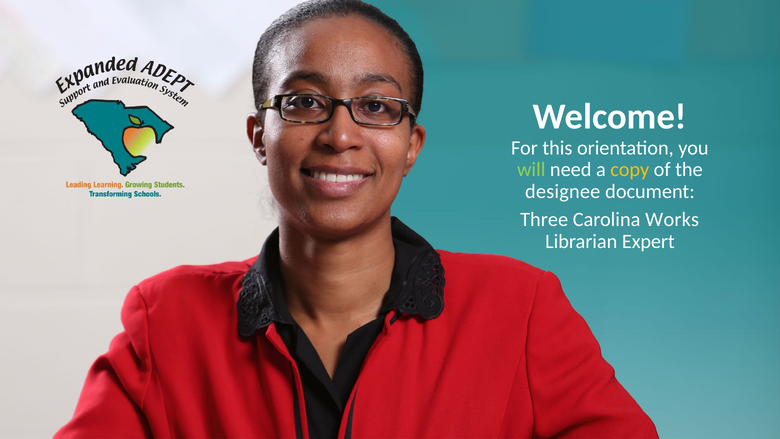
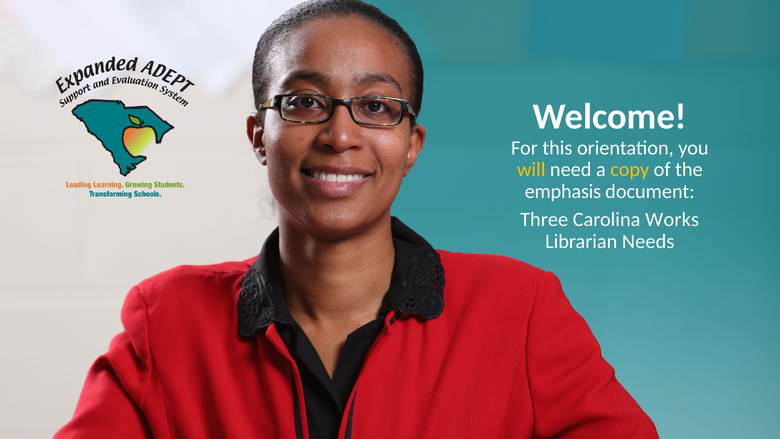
will colour: light green -> yellow (531, 170)
designee: designee -> emphasis (563, 192)
Expert: Expert -> Needs (648, 241)
